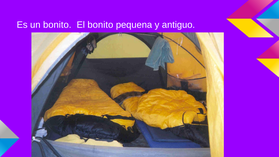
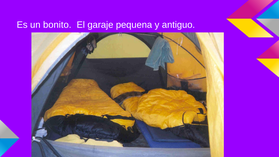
El bonito: bonito -> garaje (100, 25)
